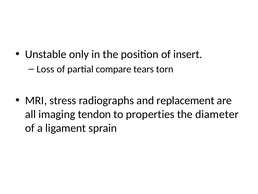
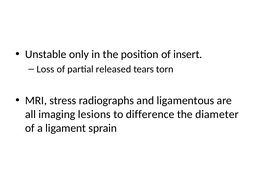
compare: compare -> released (113, 69)
replacement: replacement -> ligamentous (185, 100)
tendon: tendon -> lesions (94, 114)
properties: properties -> difference (150, 114)
